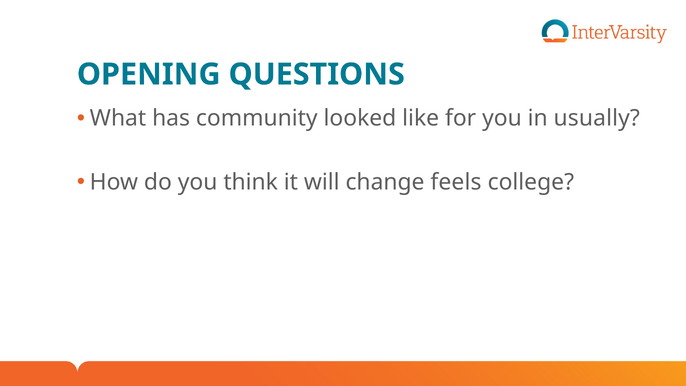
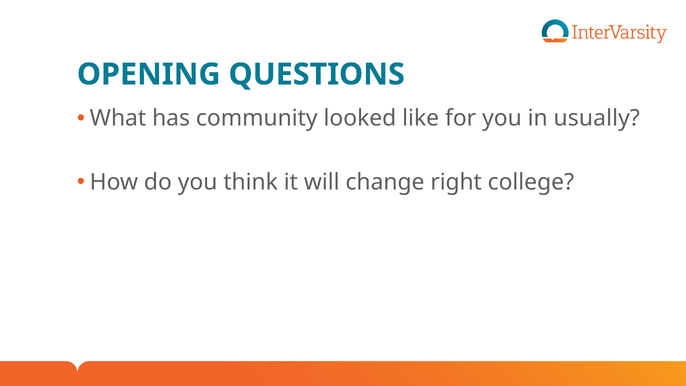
feels: feels -> right (456, 182)
